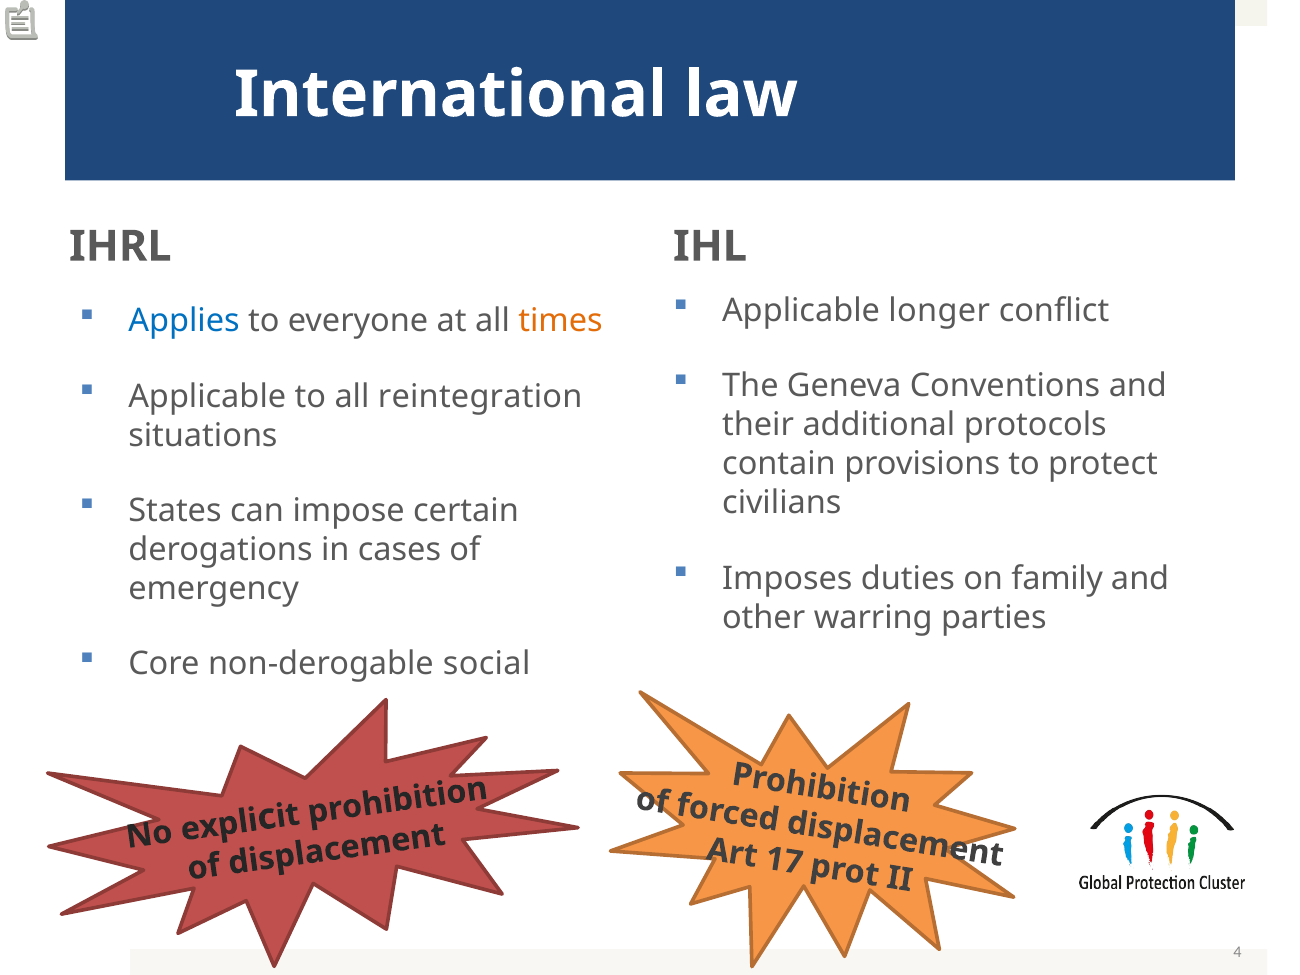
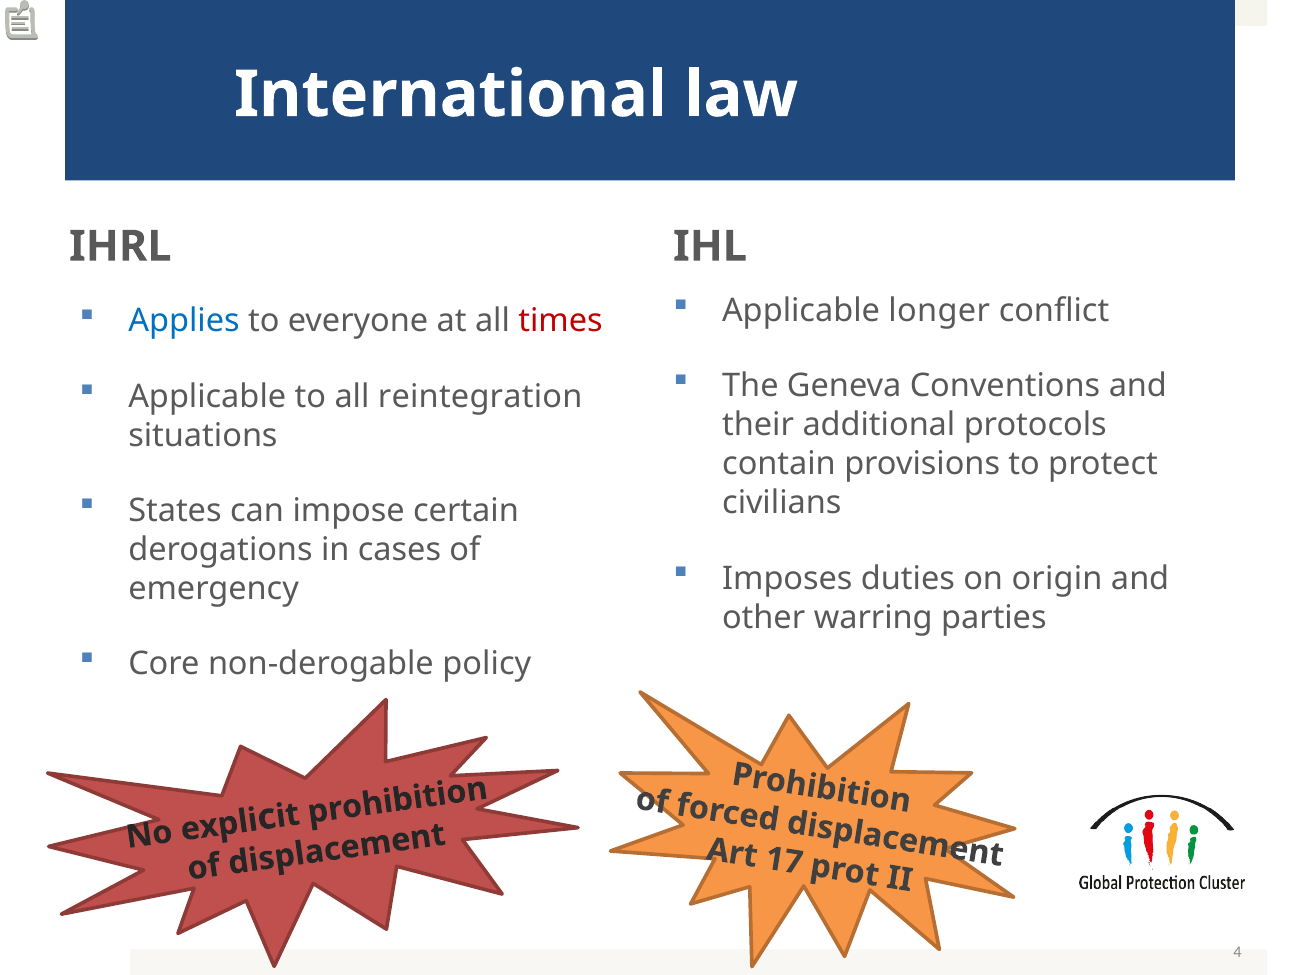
times colour: orange -> red (561, 321)
family: family -> origin (1057, 578)
social: social -> policy (487, 664)
